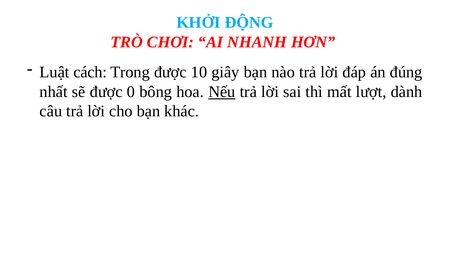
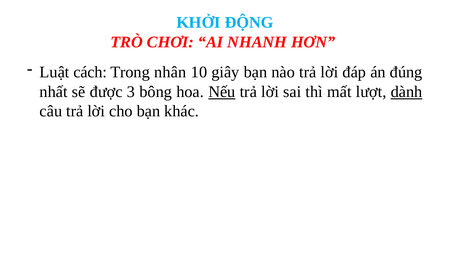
Trong được: được -> nhân (170, 72)
0: 0 -> 3 (131, 92)
dành underline: none -> present (407, 92)
